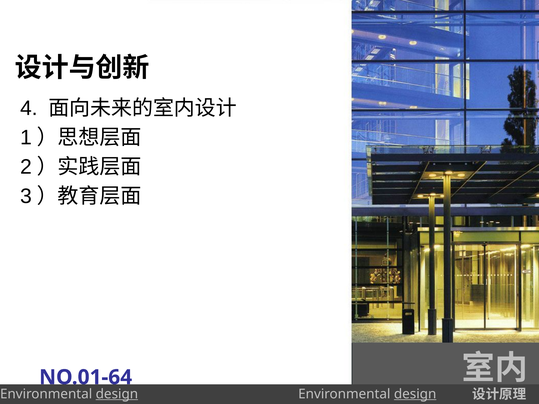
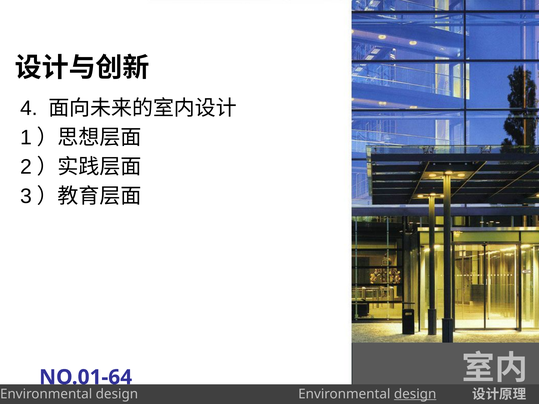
design underline: present -> none (117, 394)
